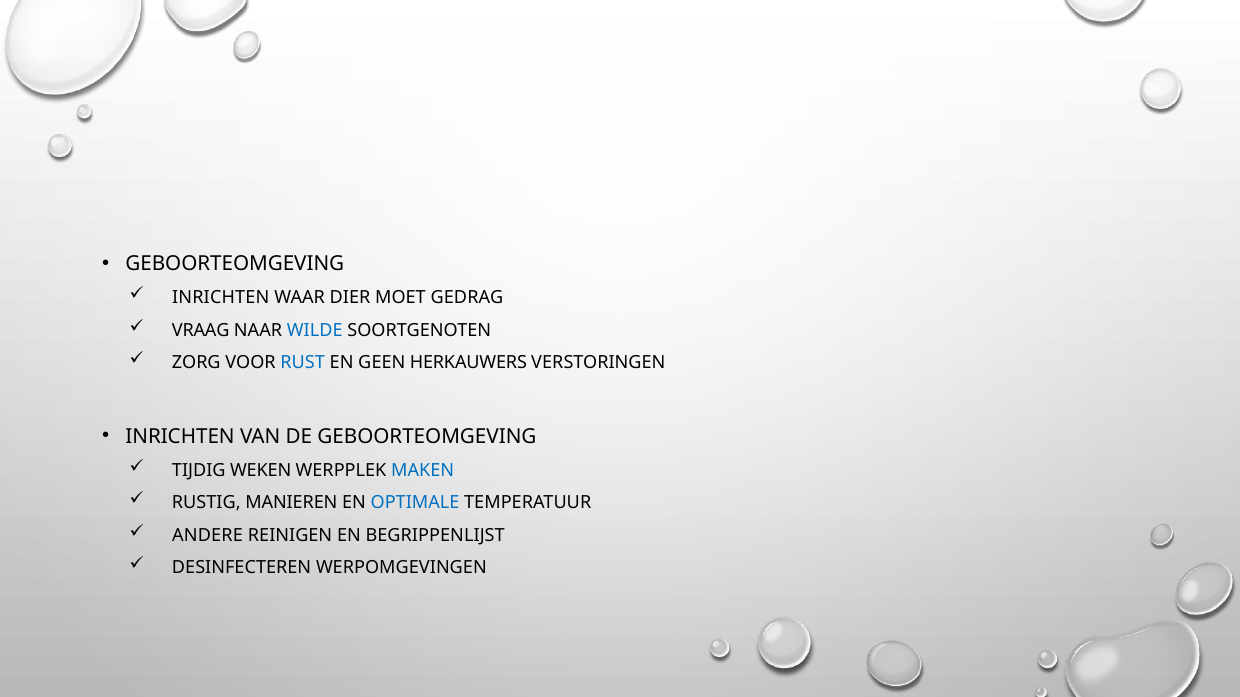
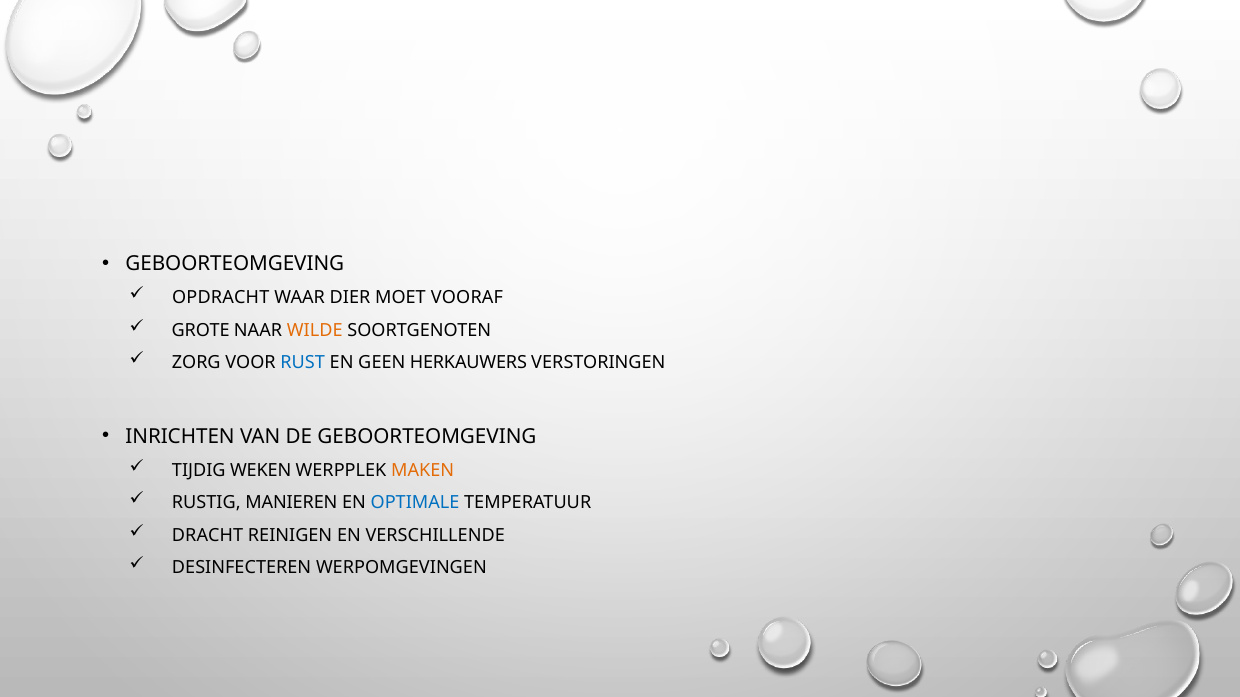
INRICHTEN: INRICHTEN -> OPDRACHT (221, 298)
GEDRAG: GEDRAG -> VOORAF (467, 298)
VRAAG: VRAAG -> GROTE (201, 330)
WILDE colour: blue -> orange (315, 330)
MAKEN colour: blue -> orange (423, 471)
ANDERE: ANDERE -> DRACHT (208, 536)
BEGRIPPENLIJST: BEGRIPPENLIJST -> VERSCHILLENDE (435, 536)
